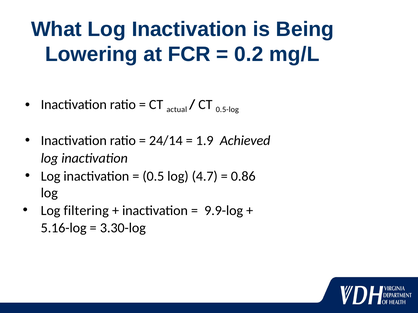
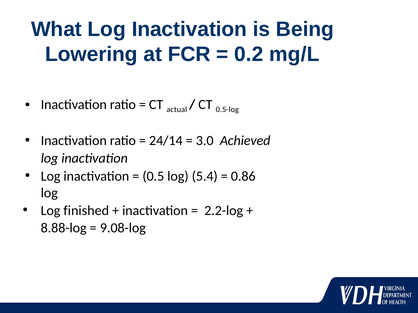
1.9: 1.9 -> 3.0 (205, 141)
4.7: 4.7 -> 5.4 (205, 176)
filtering: filtering -> finished (86, 211)
9.9-log: 9.9-log -> 2.2-log (224, 211)
5.16-log: 5.16-log -> 8.88-log (64, 228)
3.30-log: 3.30-log -> 9.08-log (123, 228)
